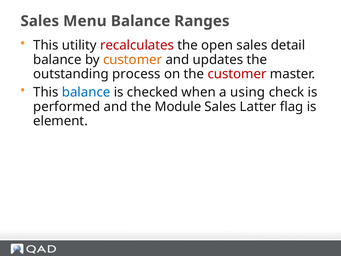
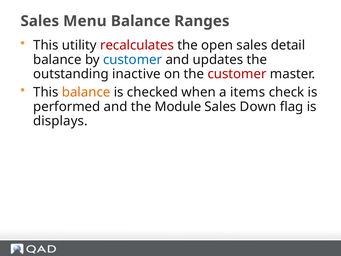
customer colour: orange -> blue (133, 60)
process: process -> inactive (136, 74)
balance colour: blue -> orange (86, 92)
using: using -> items (248, 92)
Latter: Latter -> Down (258, 107)
element: element -> displays (60, 121)
